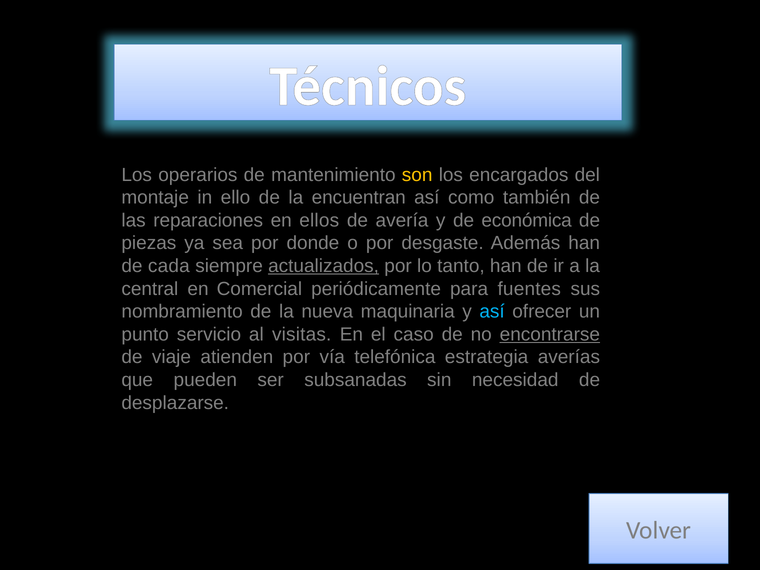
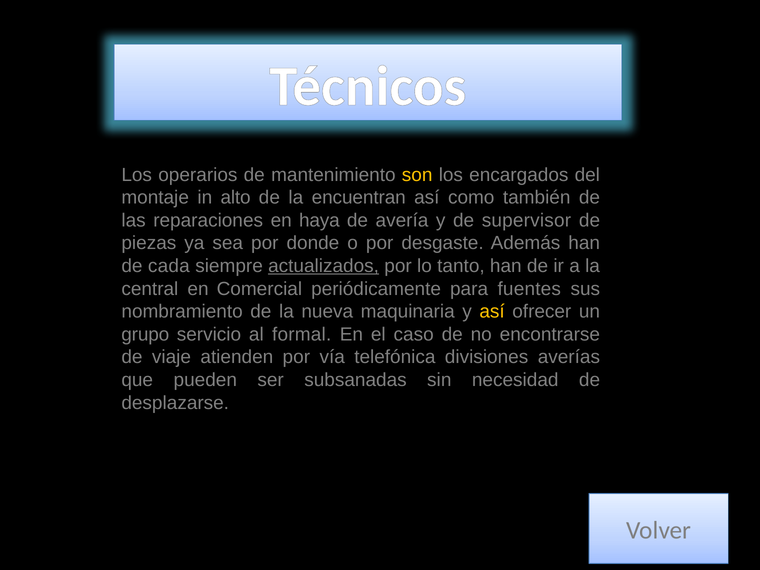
ello: ello -> alto (236, 198)
ellos: ellos -> haya (319, 220)
económica: económica -> supervisor (526, 220)
así colour: light blue -> yellow (492, 312)
punto: punto -> grupo (145, 334)
visitas: visitas -> formal (302, 334)
encontrarse underline: present -> none (550, 334)
estrategia: estrategia -> divisiones (487, 357)
